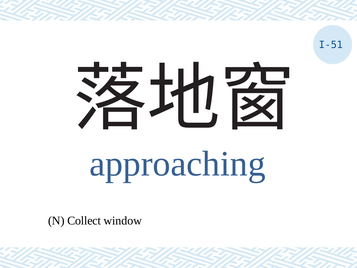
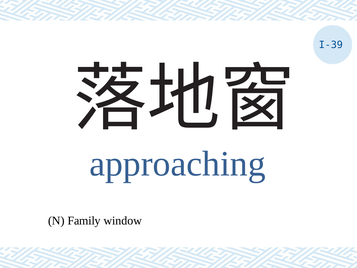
I-51: I-51 -> I-39 (331, 45)
Collect: Collect -> Family (84, 221)
